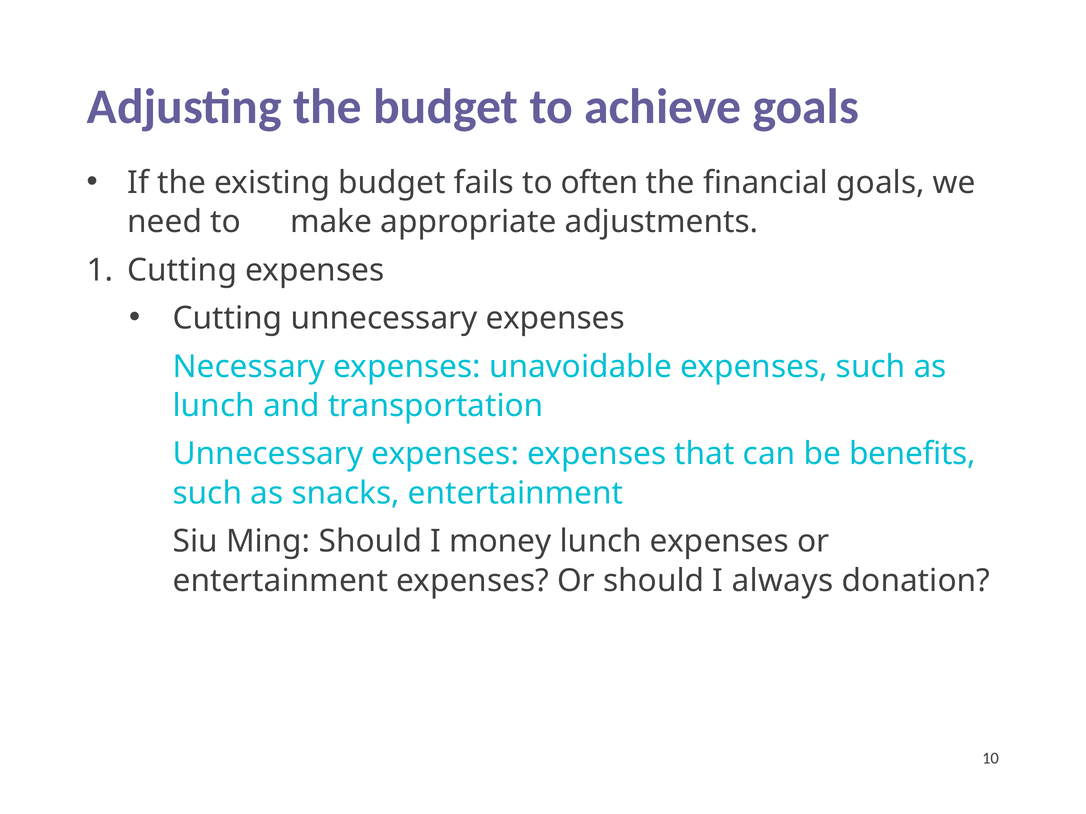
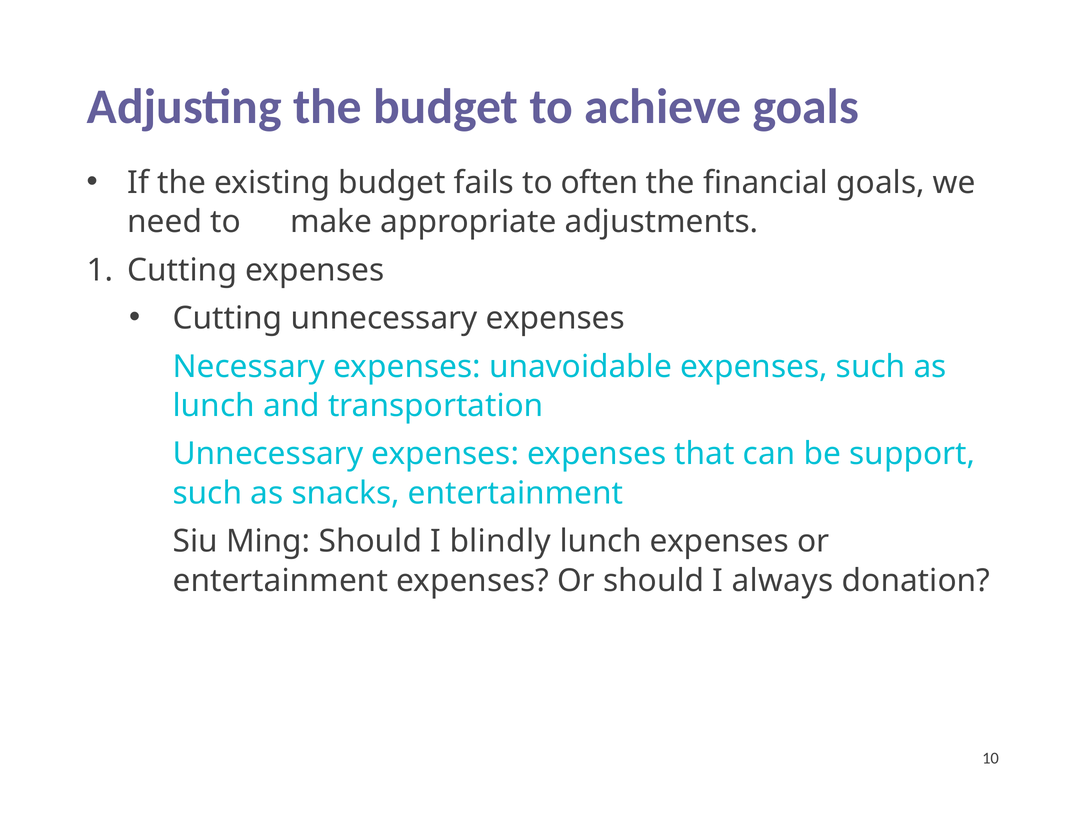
benefits: benefits -> support (912, 454)
money: money -> blindly (500, 542)
